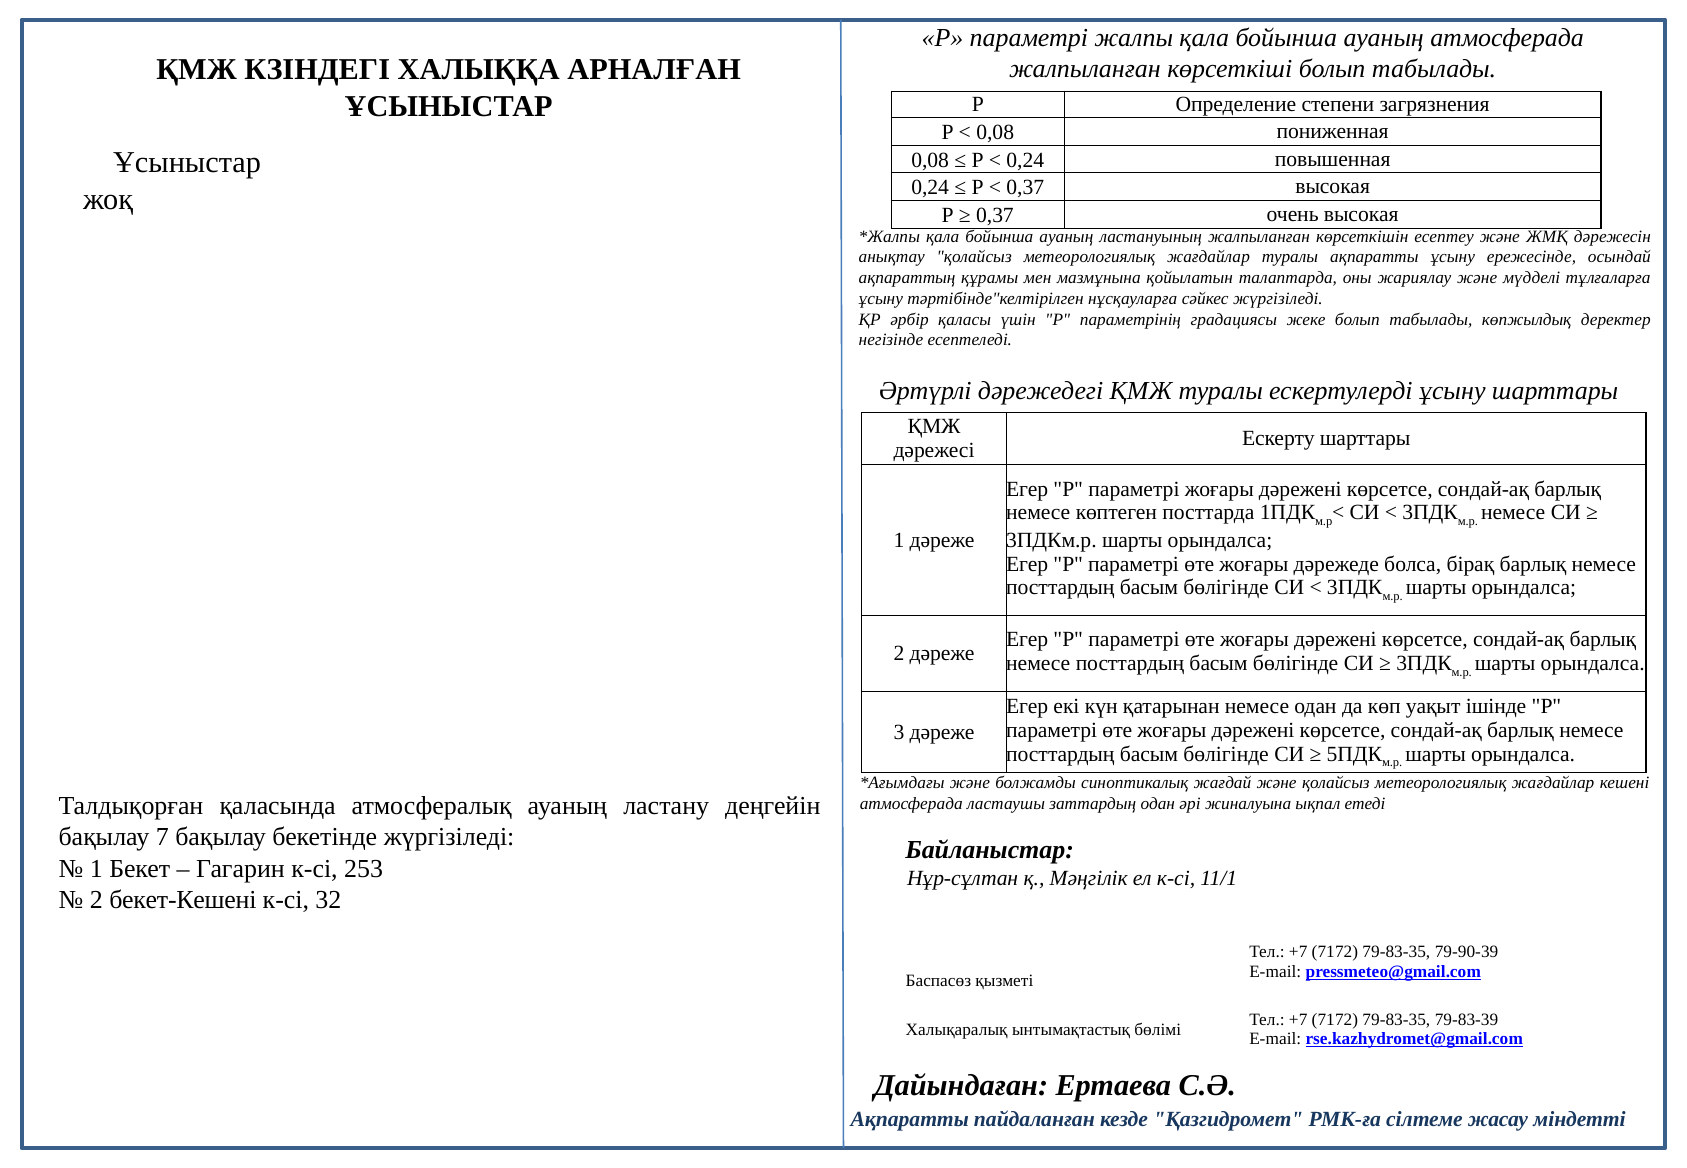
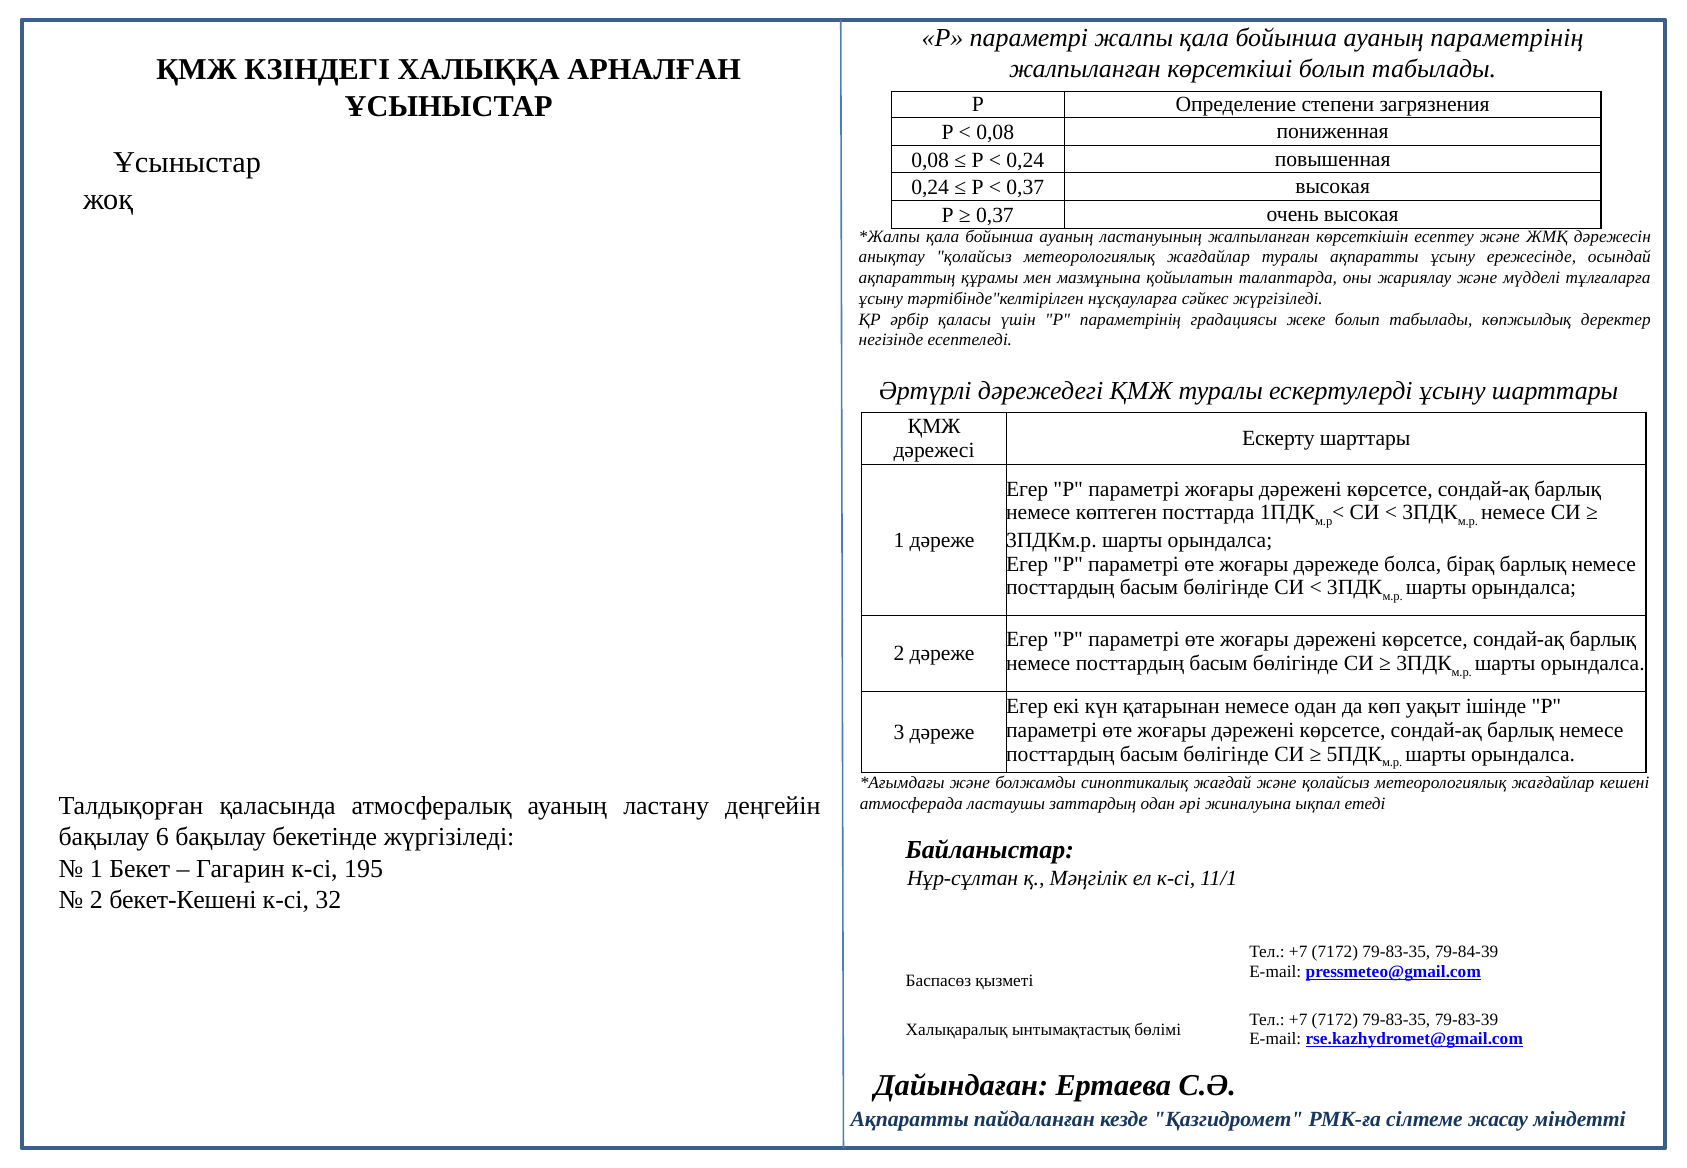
ауаның атмосферада: атмосферада -> параметрінің (1507, 38)
7: 7 -> 6 (162, 837)
253: 253 -> 195 (364, 869)
79-90-39: 79-90-39 -> 79-84-39 (1467, 952)
